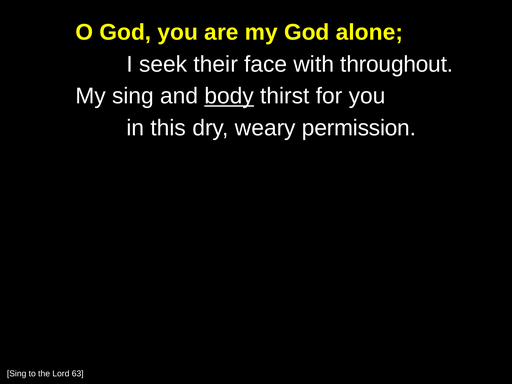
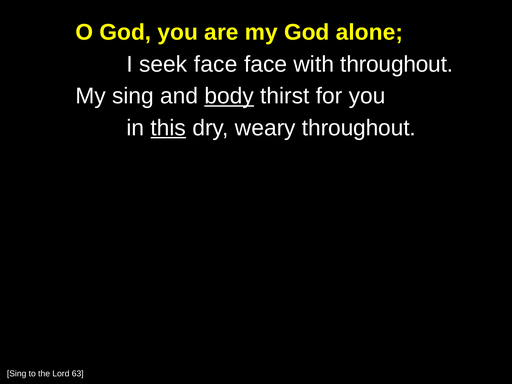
seek their: their -> face (216, 64)
this underline: none -> present (168, 128)
weary permission: permission -> throughout (359, 128)
